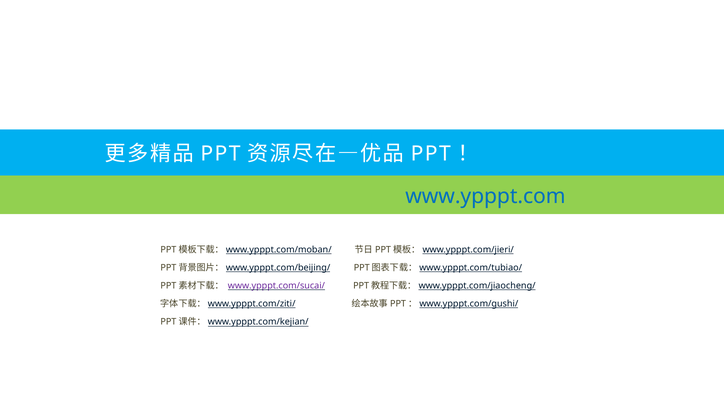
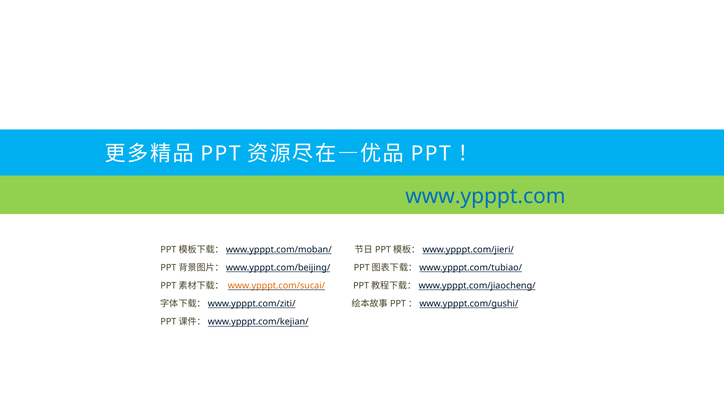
www.ypppt.com/sucai/ colour: purple -> orange (276, 286)
